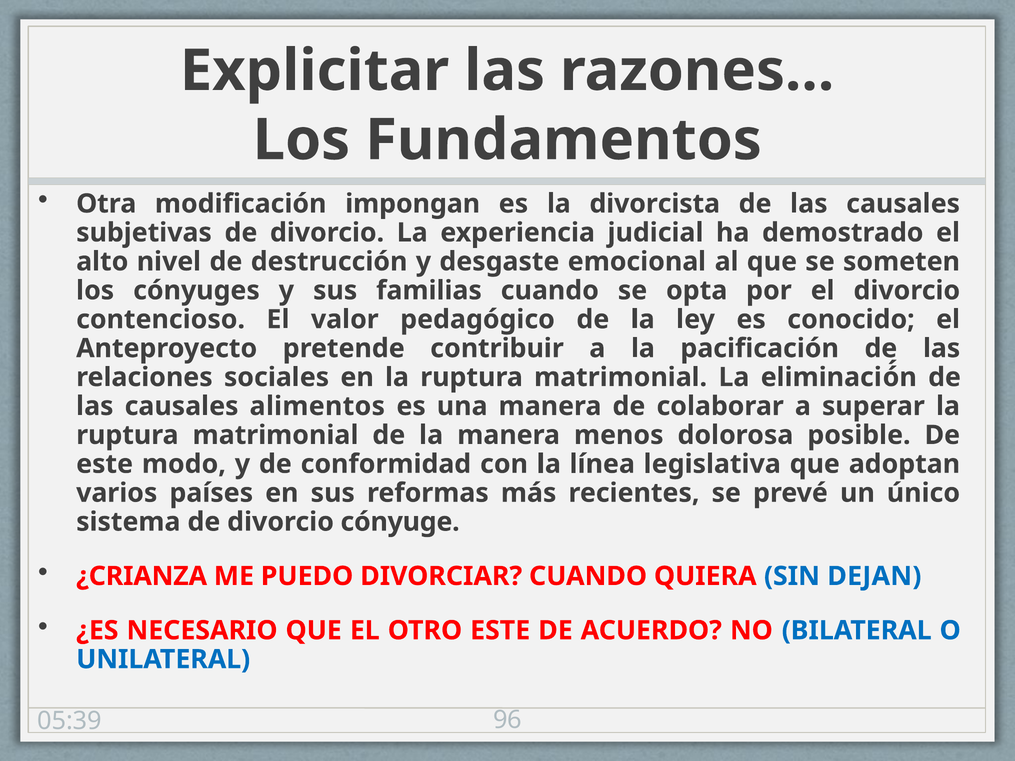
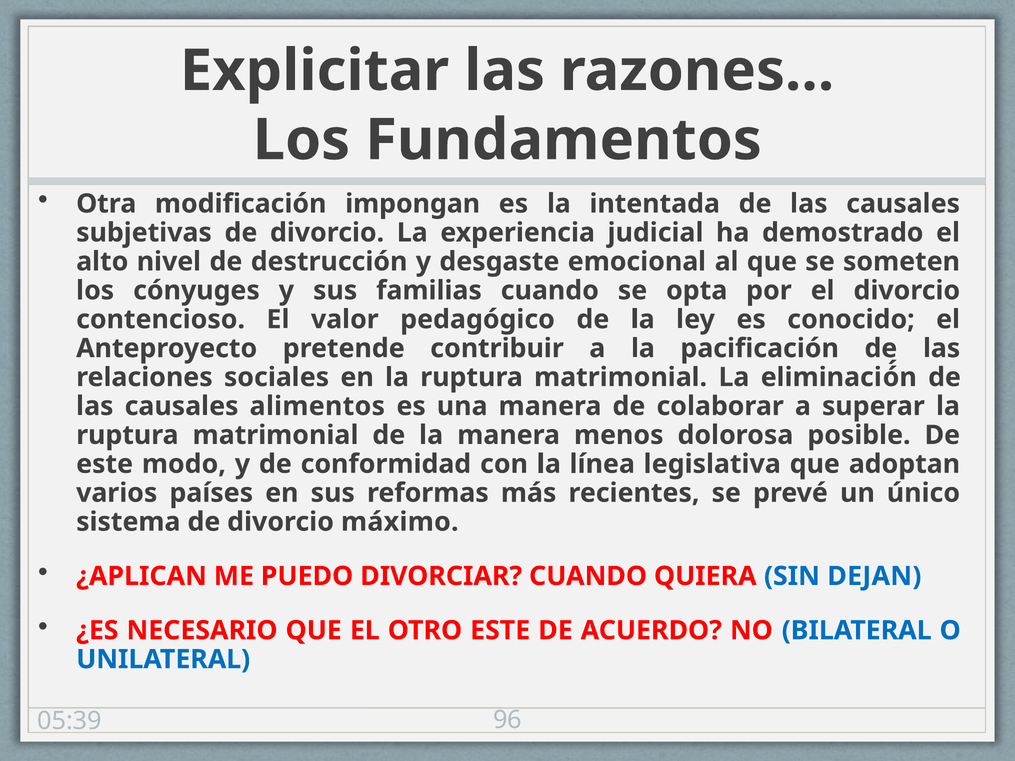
divorcista: divorcista -> intentada (655, 204)
cónyuge: cónyuge -> máximo (400, 522)
¿CRIANZA: ¿CRIANZA -> ¿APLICAN (142, 576)
